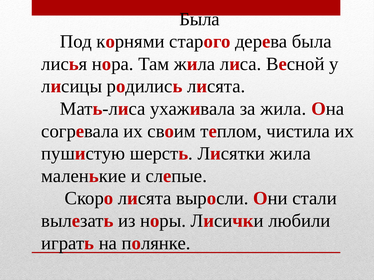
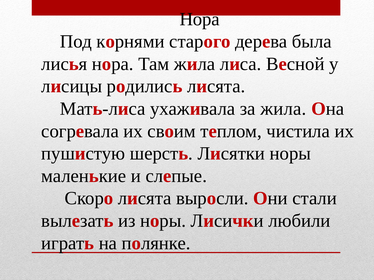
Была: Была -> Нора (200, 19)
Лисятки жила: жила -> норы (290, 154)
